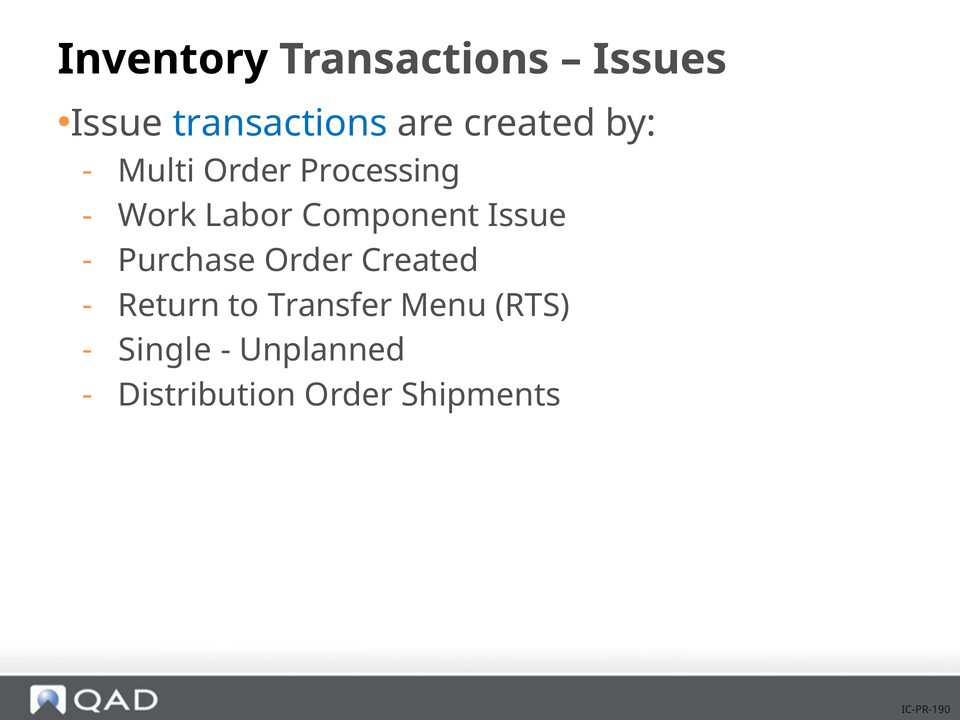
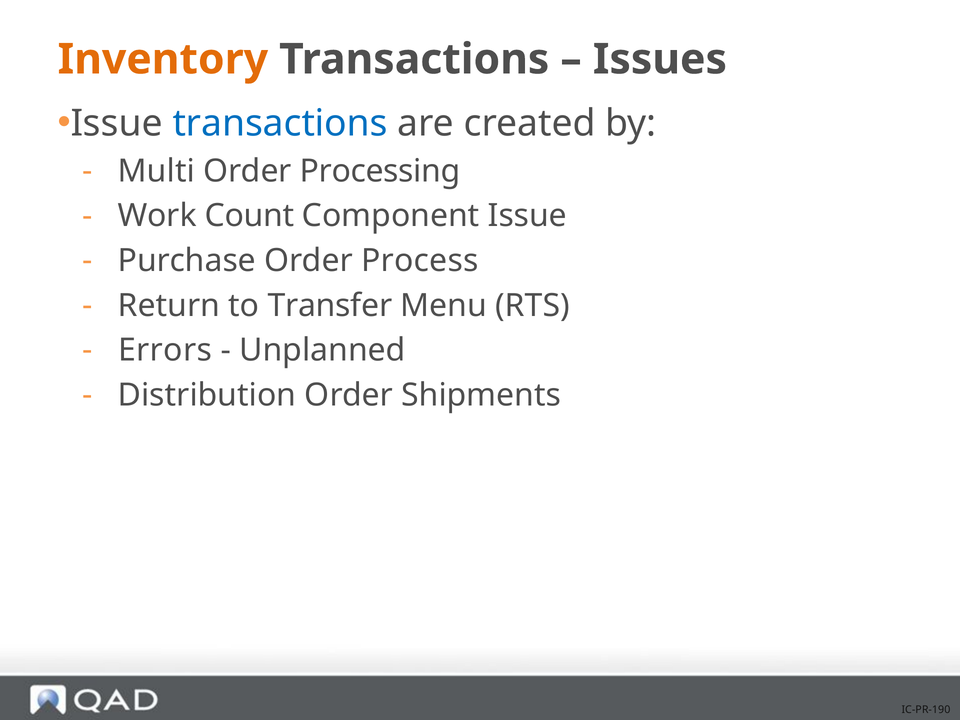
Inventory colour: black -> orange (163, 59)
Labor: Labor -> Count (249, 216)
Order Created: Created -> Process (420, 261)
Single: Single -> Errors (165, 350)
